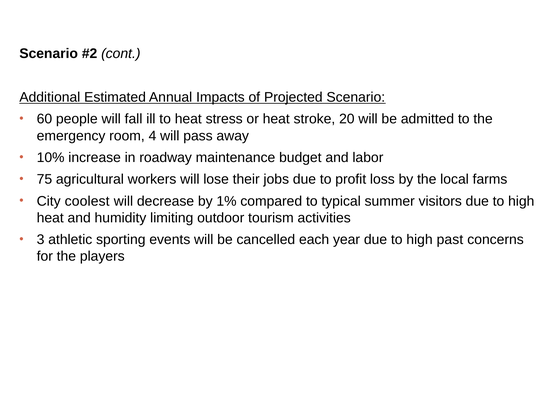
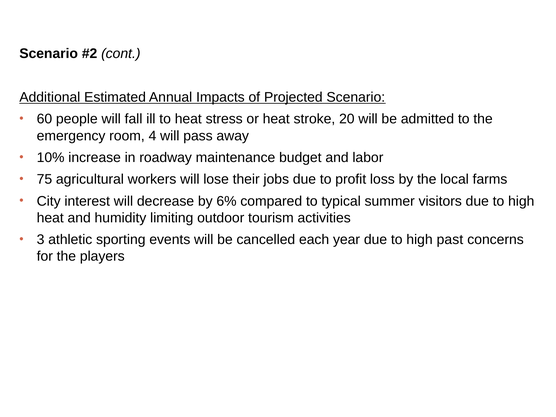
coolest: coolest -> interest (87, 201)
1%: 1% -> 6% (227, 201)
